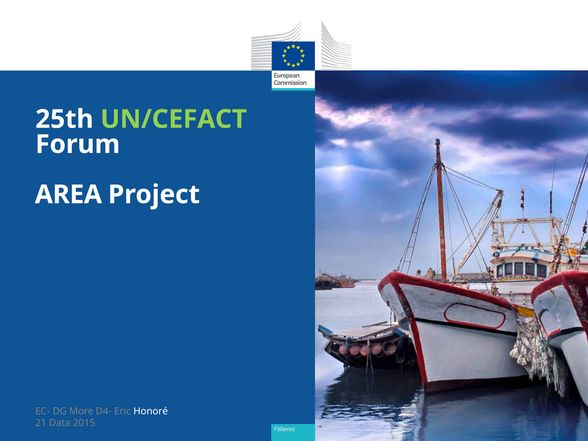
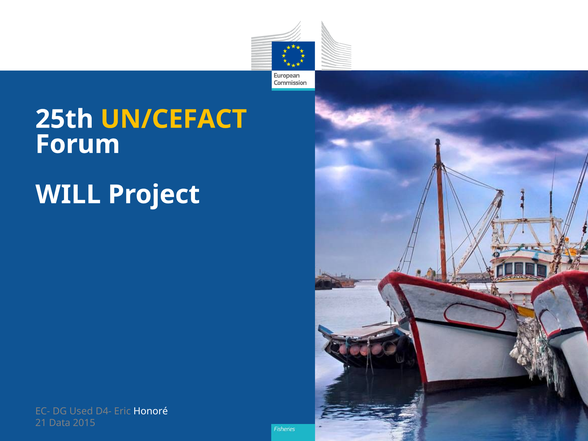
UN/CEFACT colour: light green -> yellow (174, 119)
AREA: AREA -> WILL (68, 195)
More: More -> Used (81, 411)
